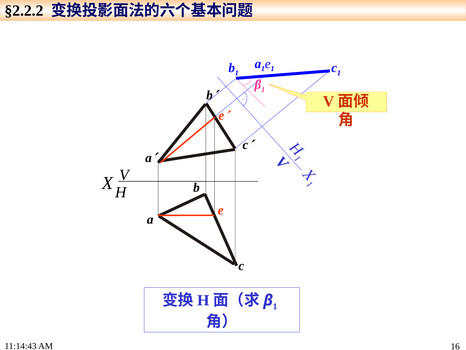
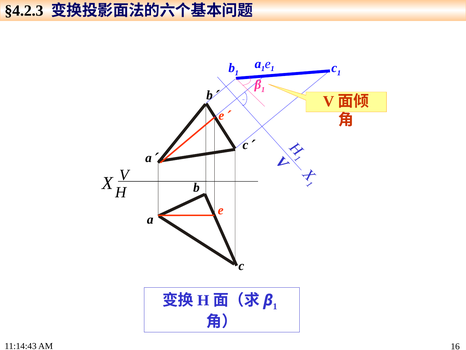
§2.2.2: §2.2.2 -> §4.2.3 (24, 11)
